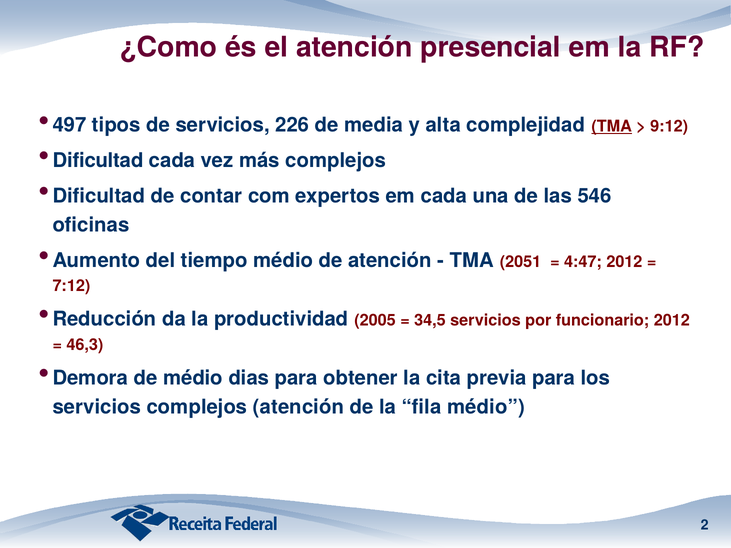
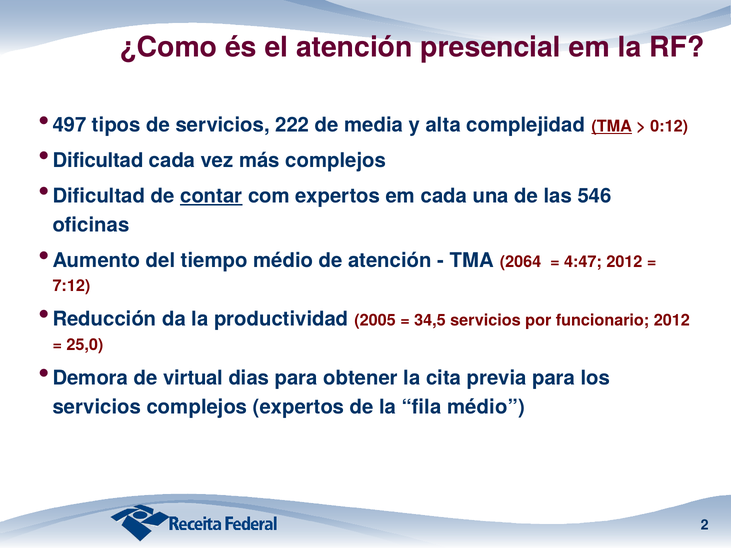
226: 226 -> 222 (292, 125)
9:12: 9:12 -> 0:12 (669, 127)
contar underline: none -> present (211, 196)
2051: 2051 -> 2064 (521, 262)
46,3: 46,3 -> 25,0 (85, 345)
de médio: médio -> virtual (193, 378)
complejos atención: atención -> expertos (299, 407)
